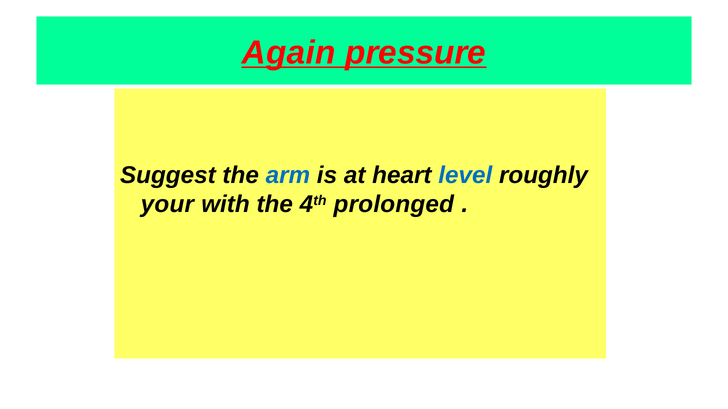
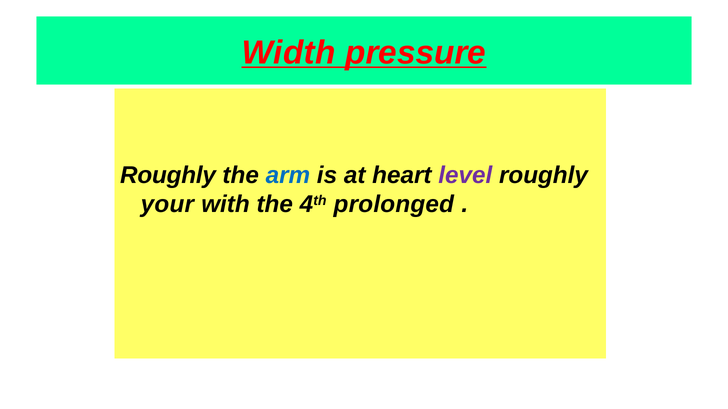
Again: Again -> Width (289, 53)
Suggest: Suggest -> Roughly (168, 176)
level colour: blue -> purple (465, 176)
